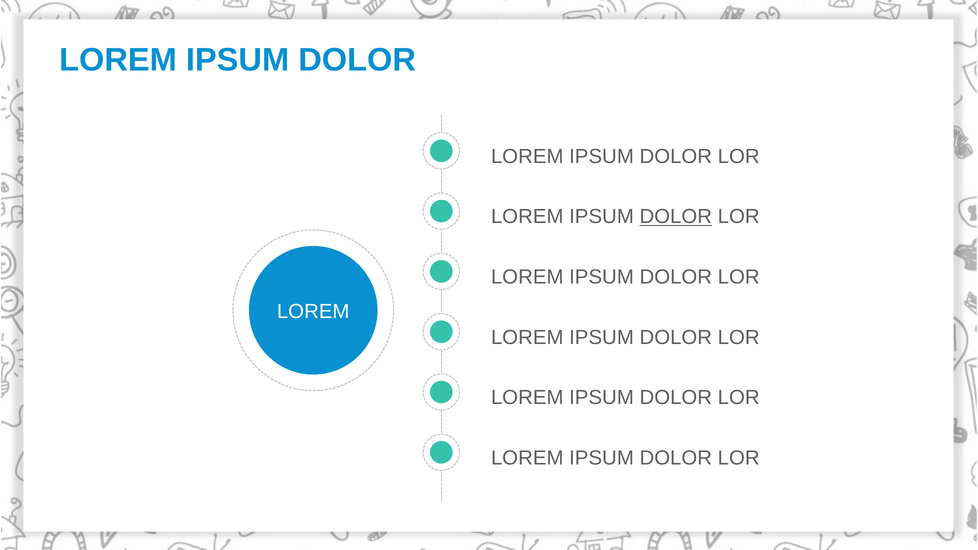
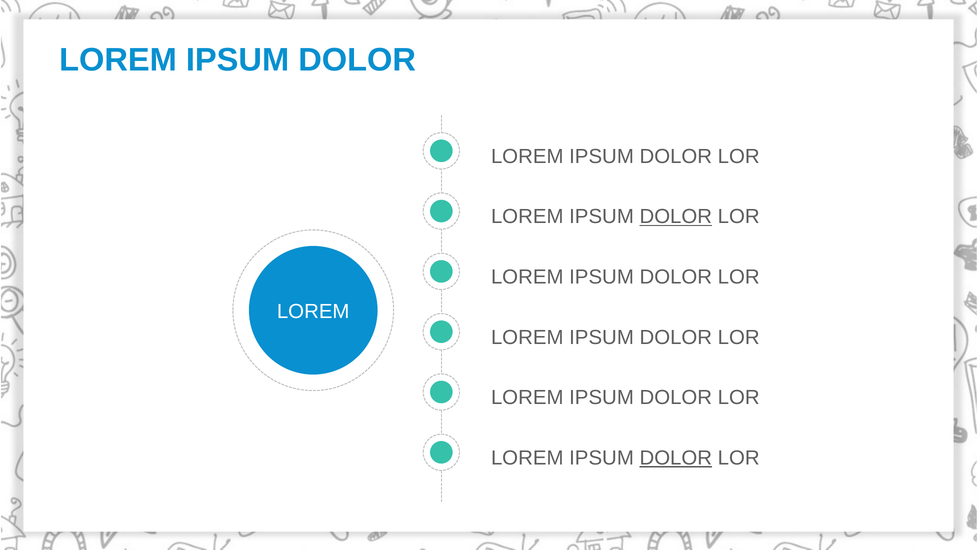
DOLOR underline: none -> present (676, 458)
